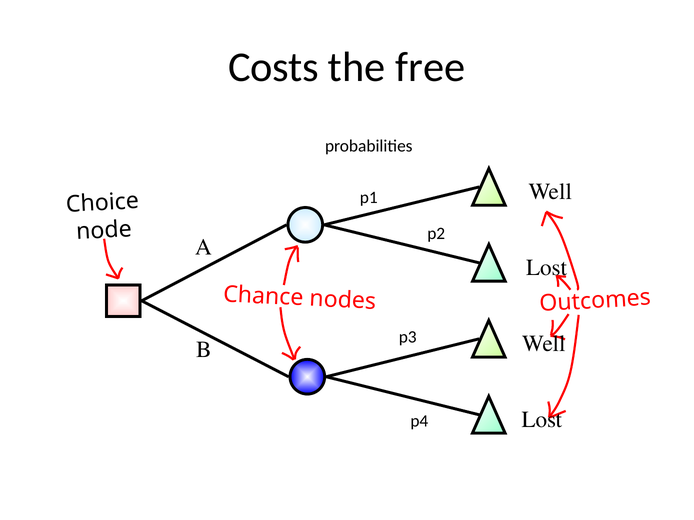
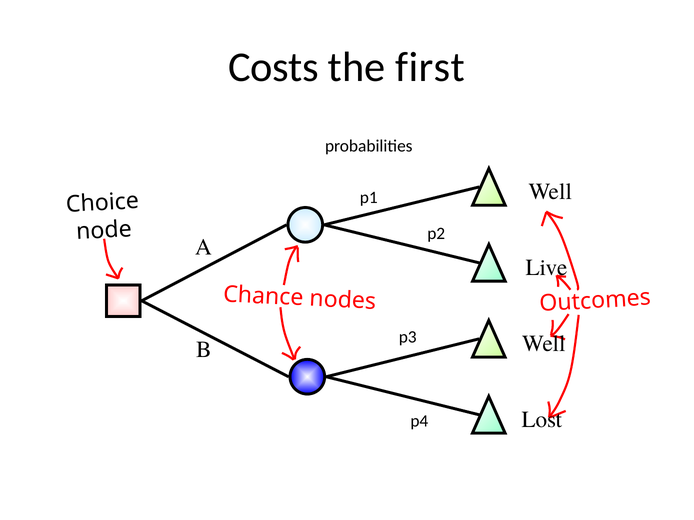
free: free -> first (430, 67)
Lost: Lost -> Live (547, 268)
